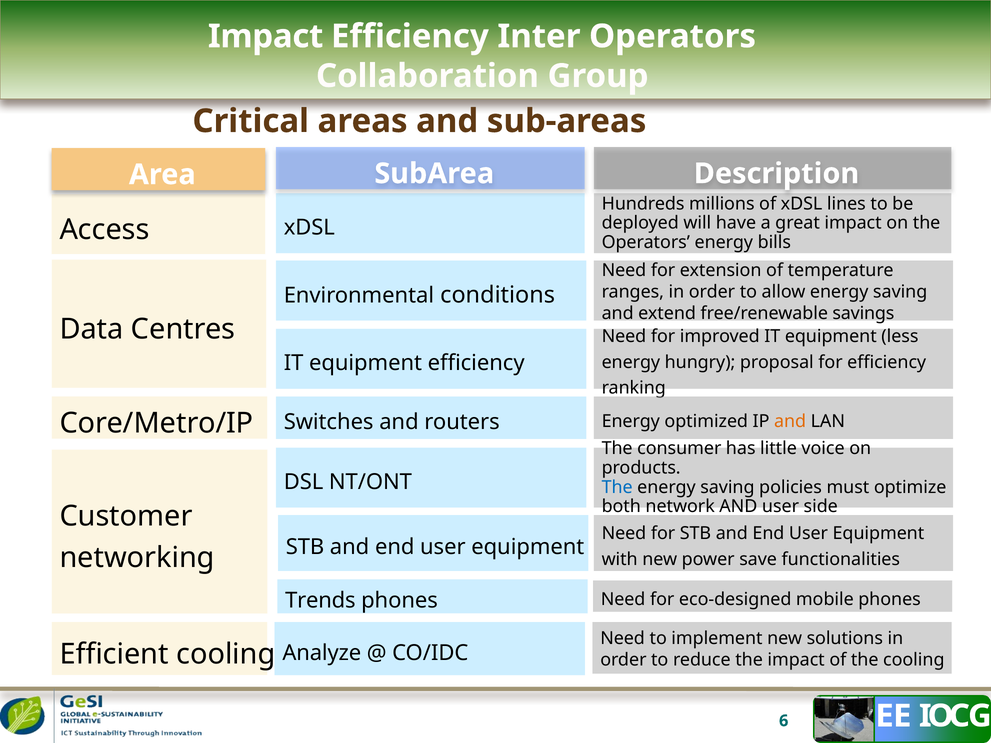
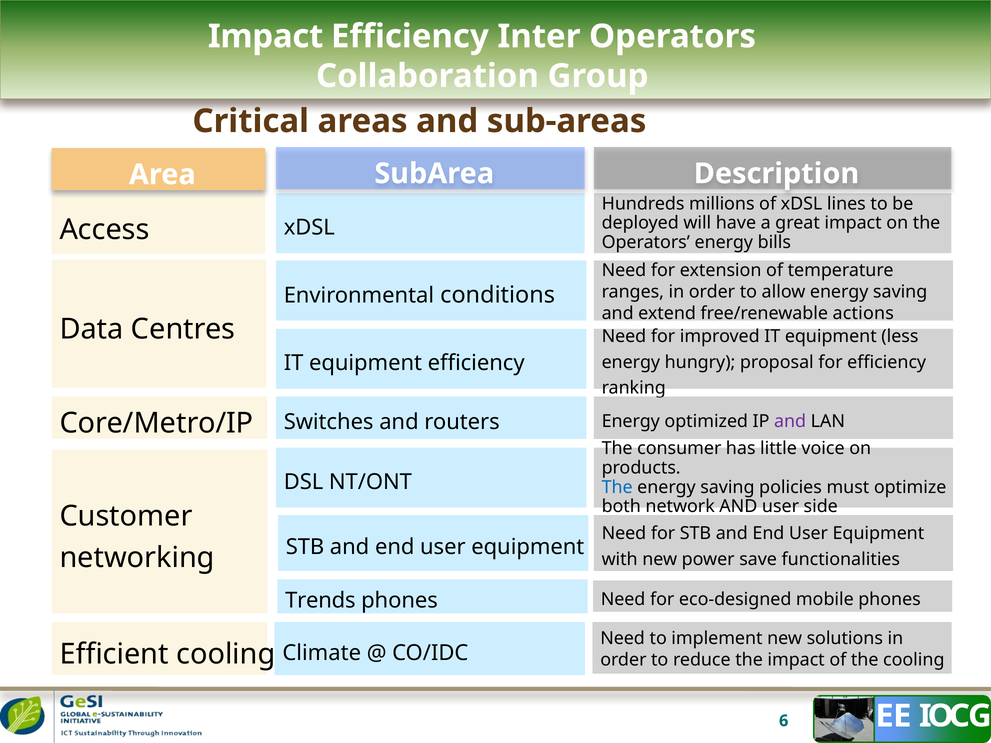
savings: savings -> actions (863, 313)
and colour: orange -> purple (790, 421)
Analyze: Analyze -> Climate (322, 653)
